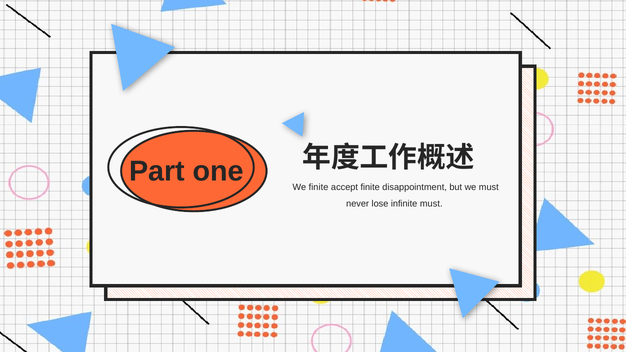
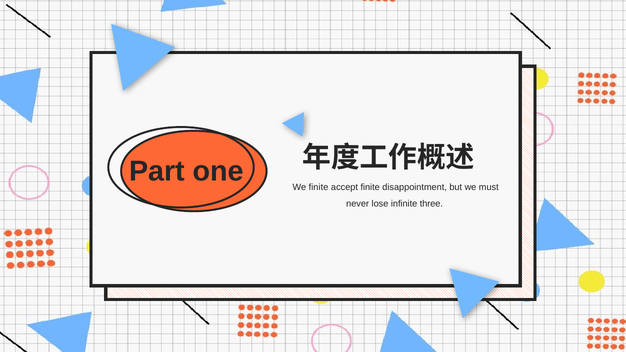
infinite must: must -> three (431, 204)
